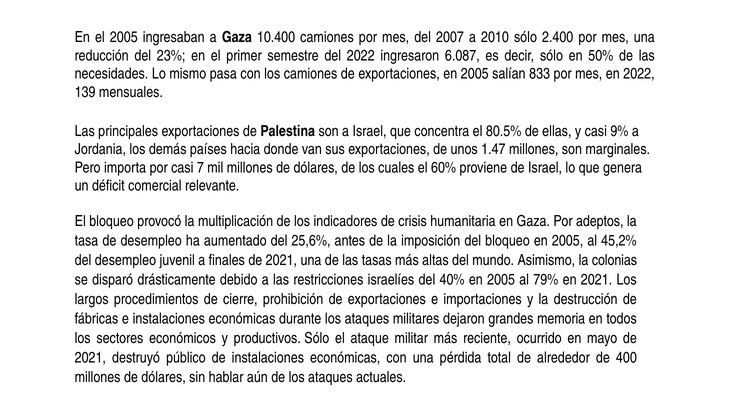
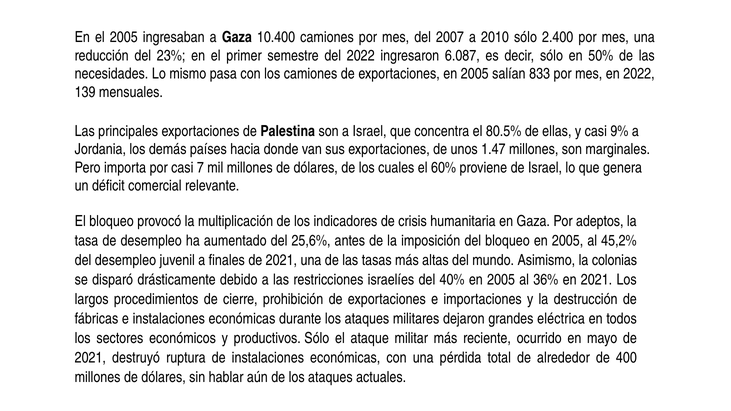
79%: 79% -> 36% (546, 280)
memoria: memoria -> eléctrica (561, 319)
público: público -> ruptura (186, 358)
